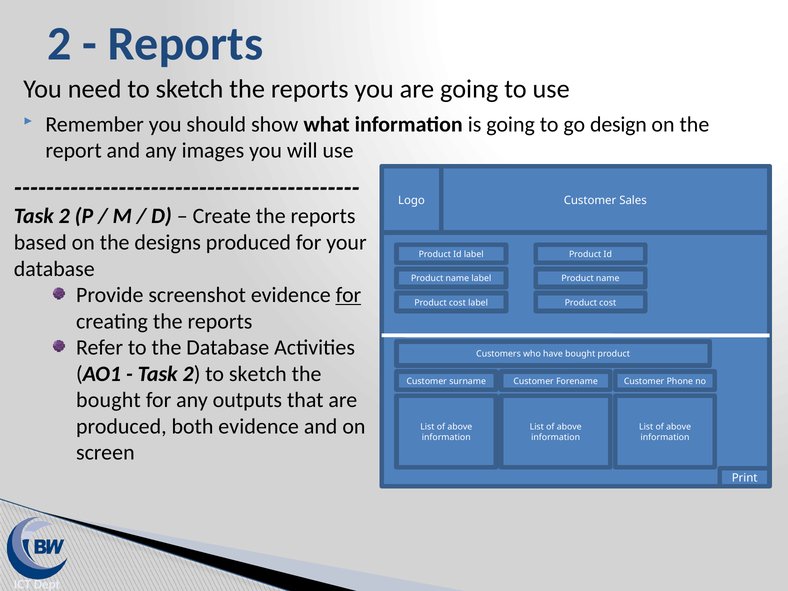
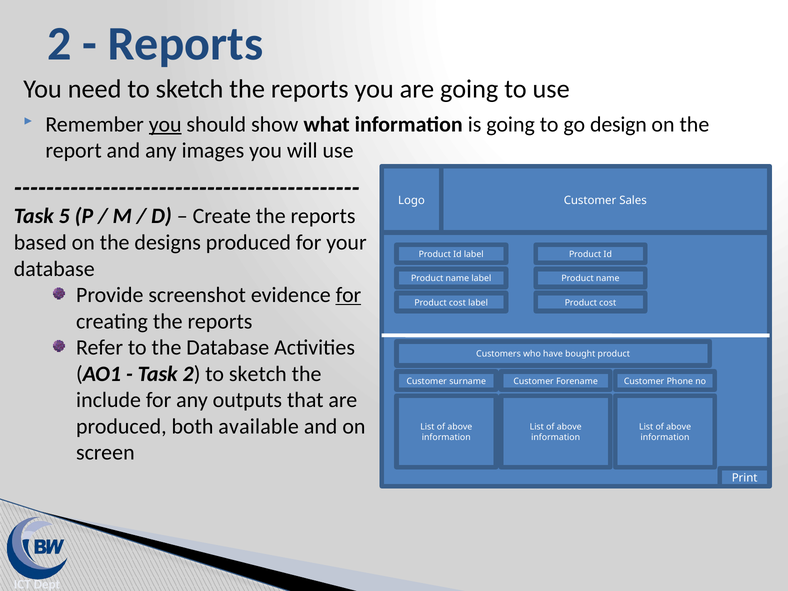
you underline: none -> present (165, 124)
2: 2 -> 5 (64, 216)
bought: bought -> include (109, 400)
both evidence: evidence -> available (259, 426)
